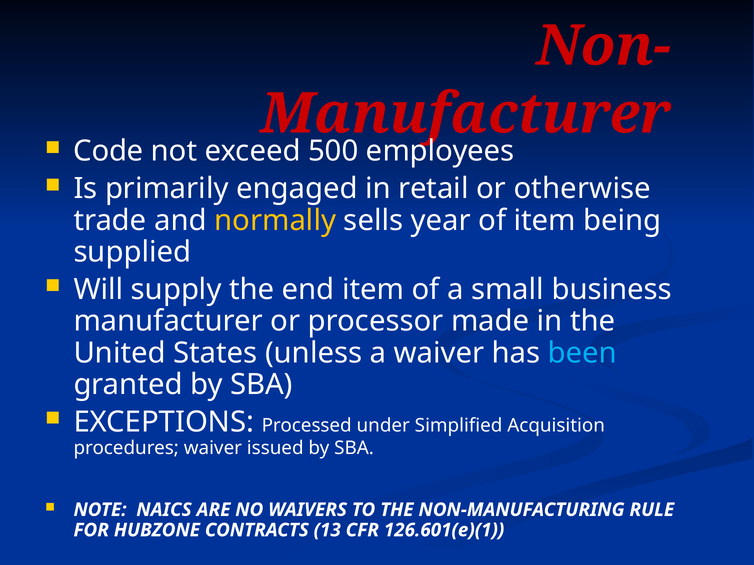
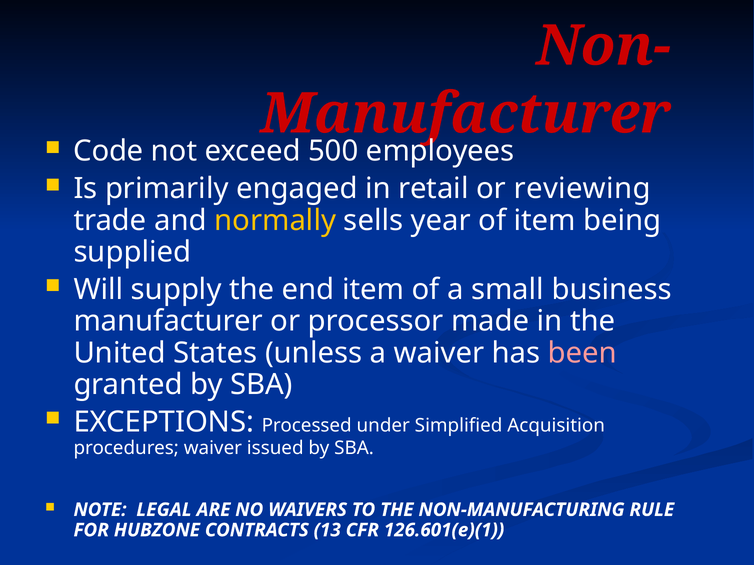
otherwise: otherwise -> reviewing (582, 189)
been colour: light blue -> pink (582, 353)
NAICS: NAICS -> LEGAL (164, 510)
